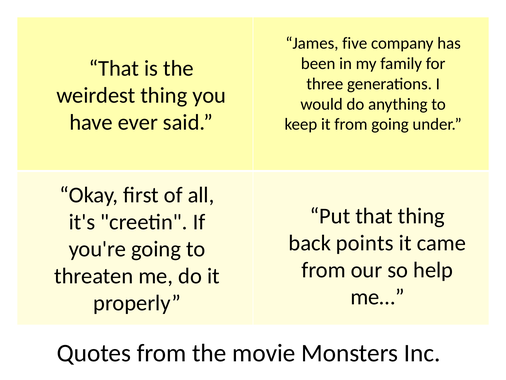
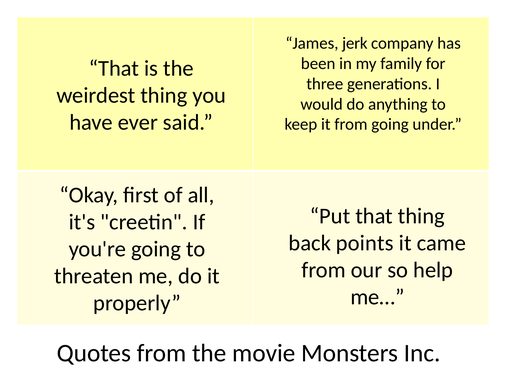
five: five -> jerk (355, 43)
